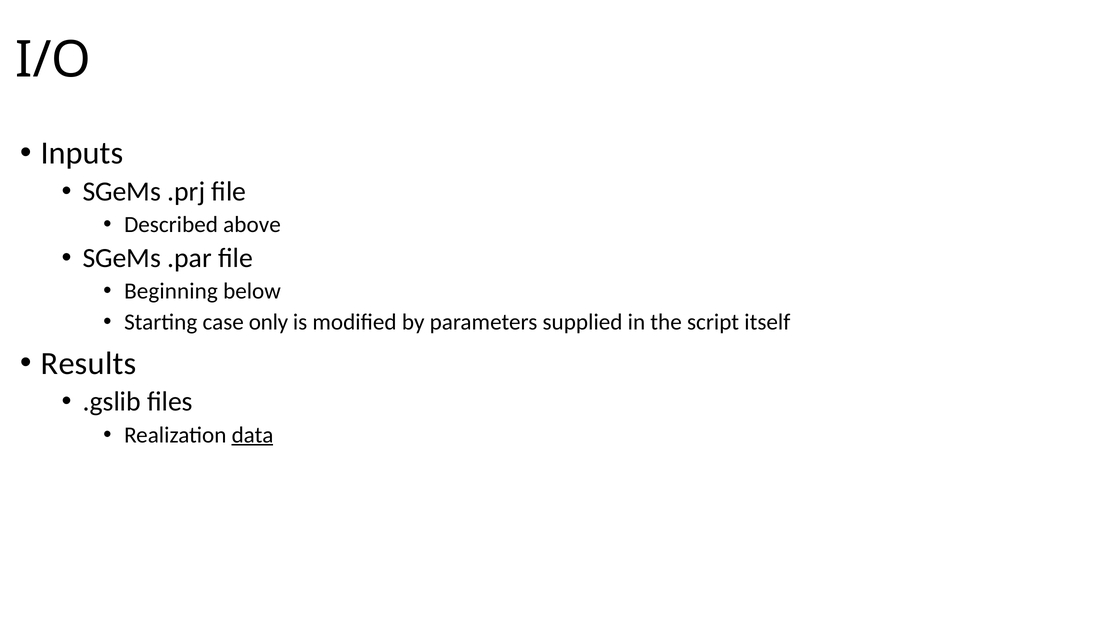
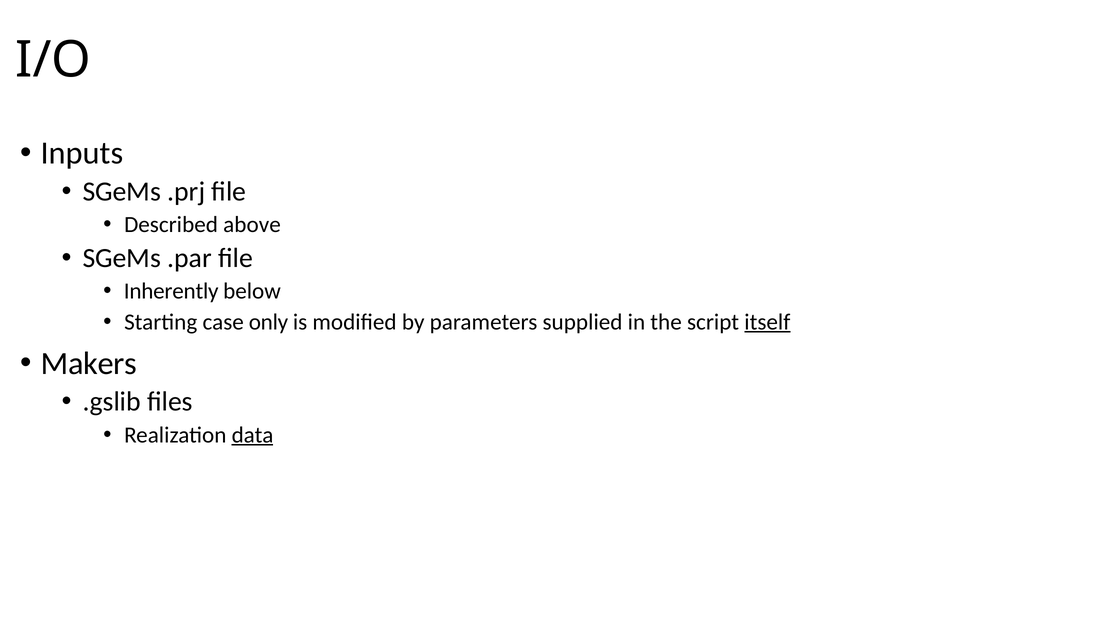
Beginning: Beginning -> Inherently (171, 291)
itself underline: none -> present (767, 322)
Results: Results -> Makers (89, 364)
